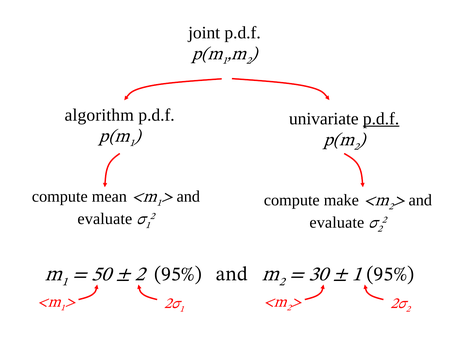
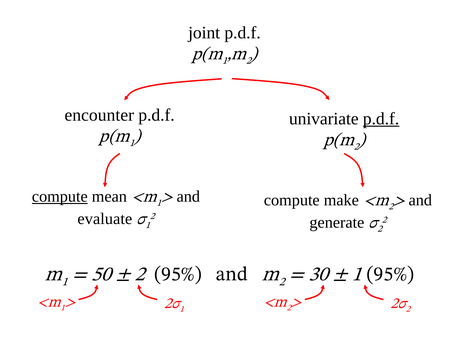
algorithm: algorithm -> encounter (99, 115)
compute underline: none -> present (60, 196)
evaluate: evaluate -> generate (337, 222)
